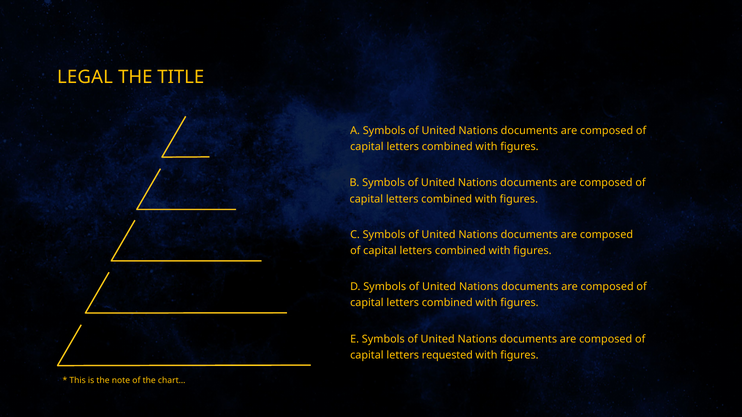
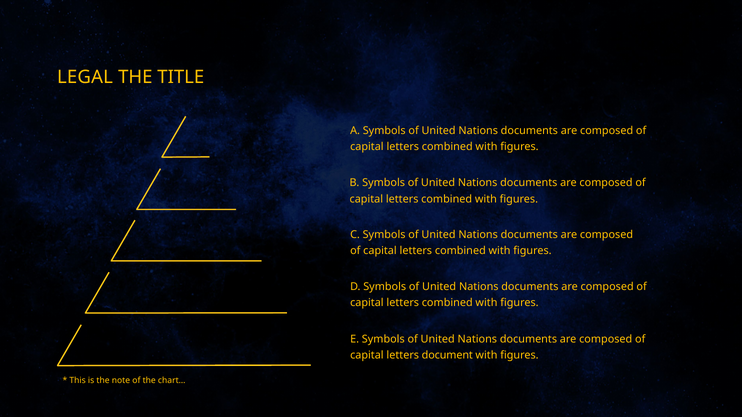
requested: requested -> document (447, 356)
